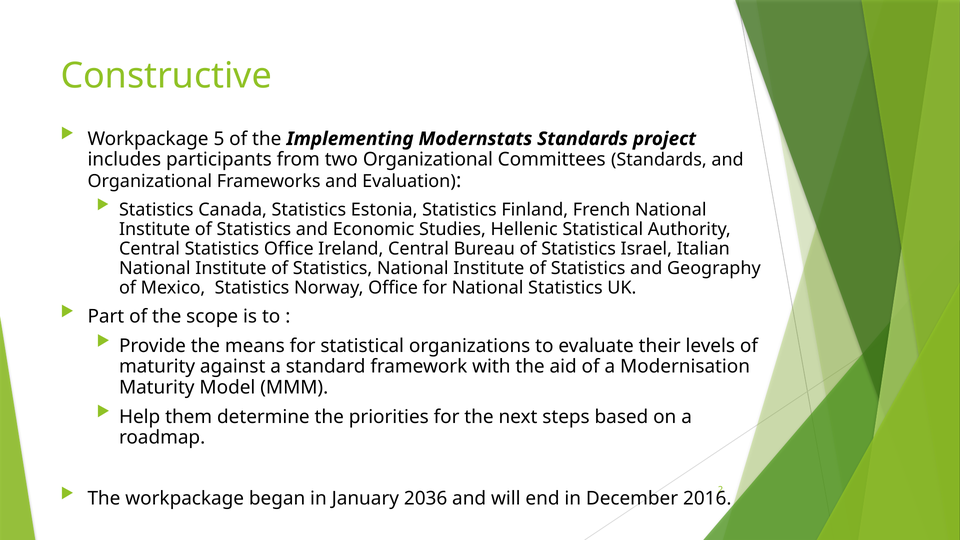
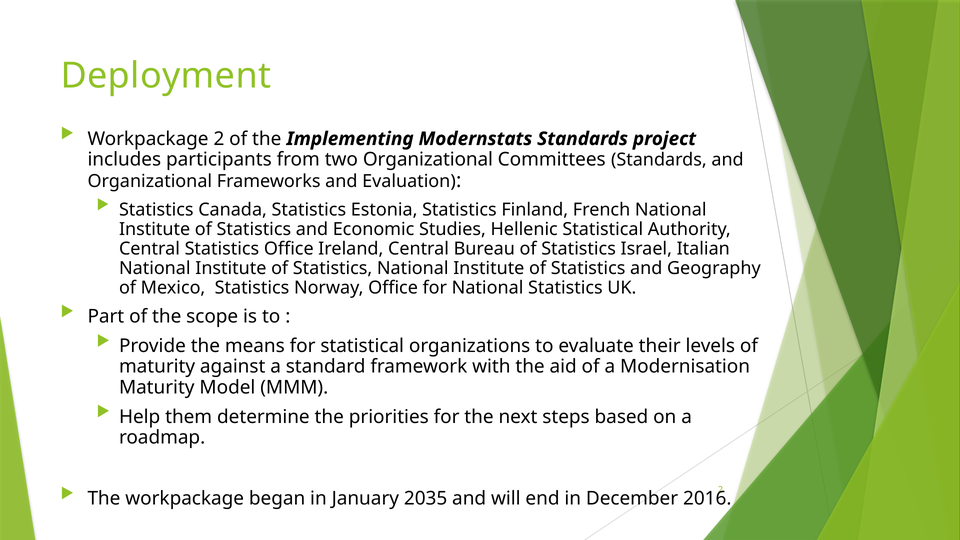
Constructive: Constructive -> Deployment (166, 76)
Workpackage 5: 5 -> 2 (219, 139)
2036: 2036 -> 2035 (426, 499)
